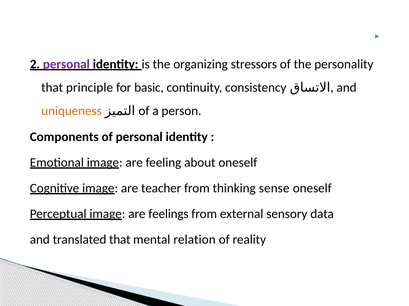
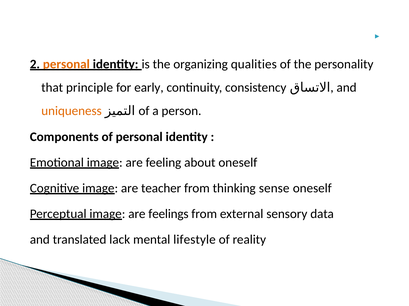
personal colour: purple -> orange (66, 64)
stressors: stressors -> qualities (254, 64)
basic: basic -> early (149, 88)
translated that: that -> lack (120, 240)
relation: relation -> lifestyle (194, 240)
